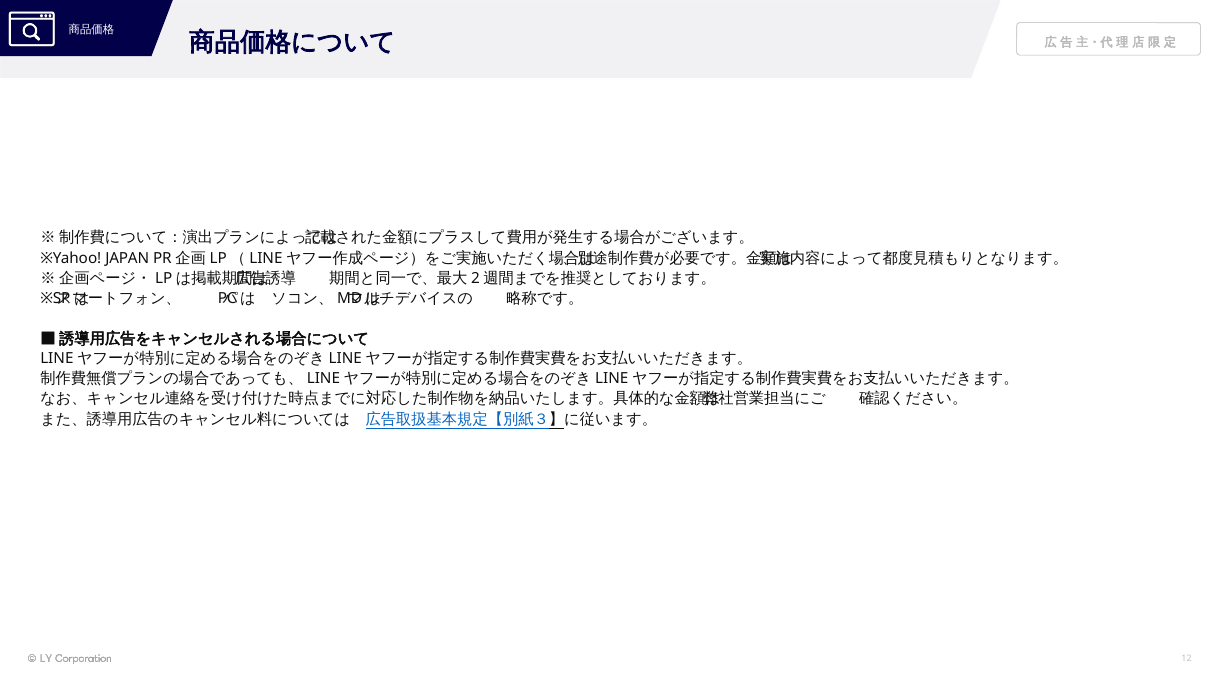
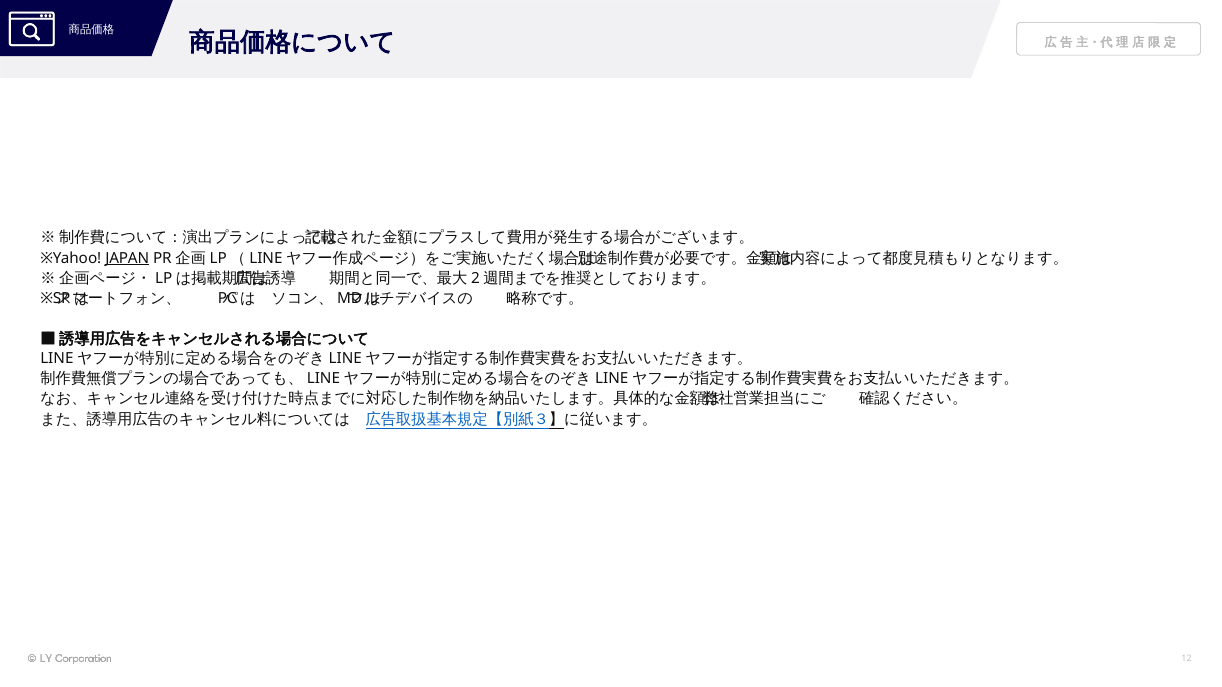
JAPAN underline: none -> present (127, 258)
